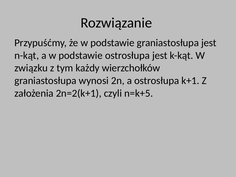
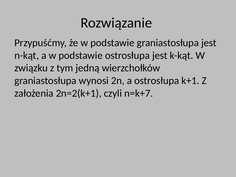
każdy: każdy -> jedną (88, 68)
n=k+5: n=k+5 -> n=k+7 (139, 93)
